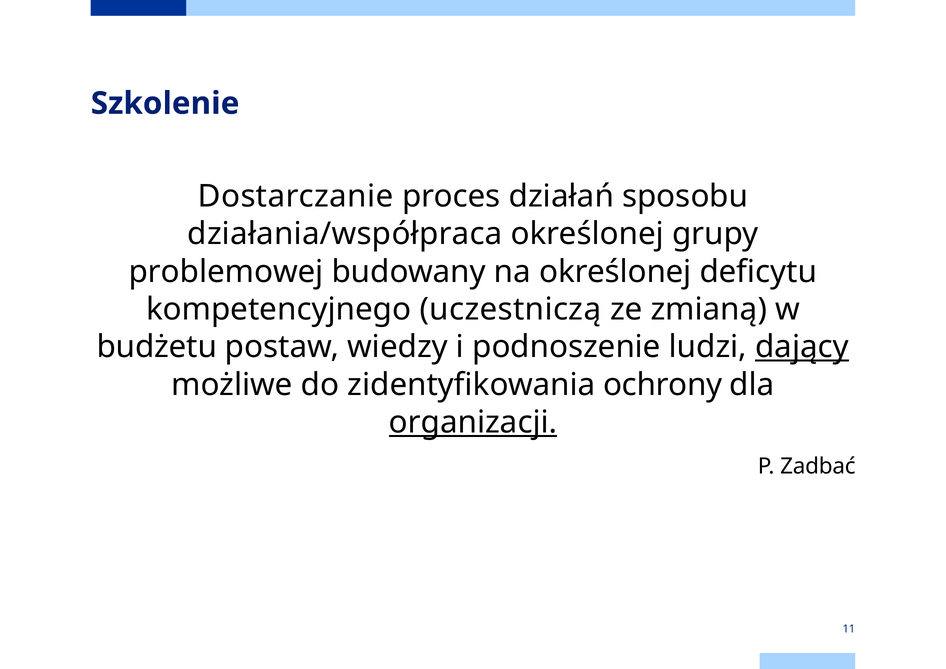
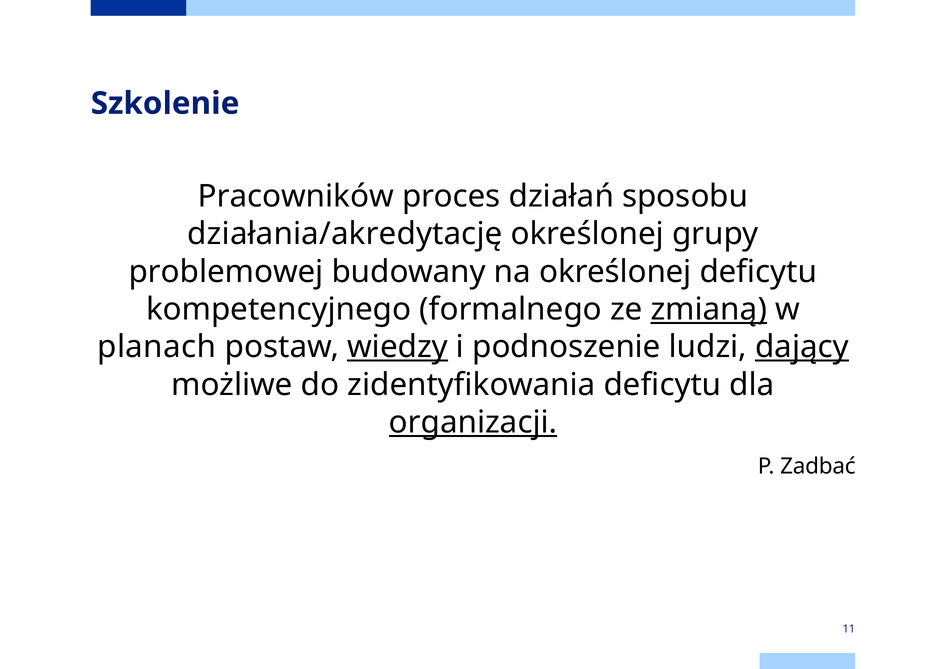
Dostarczanie: Dostarczanie -> Pracowników (296, 196)
działania/współpraca: działania/współpraca -> działania/akredytację (345, 234)
uczestniczą: uczestniczą -> formalnego (511, 309)
zmianą underline: none -> present (709, 309)
budżetu: budżetu -> planach (157, 347)
wiedzy underline: none -> present (398, 347)
zidentyfikowania ochrony: ochrony -> deficytu (663, 385)
